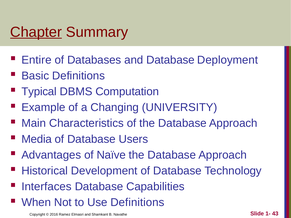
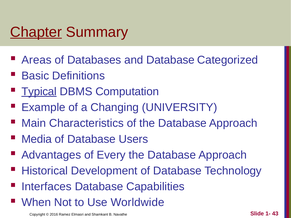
Entire: Entire -> Areas (36, 60)
Deployment: Deployment -> Categorized (228, 60)
Typical underline: none -> present (39, 92)
Naïve: Naïve -> Every (111, 155)
Use Definitions: Definitions -> Worldwide (137, 203)
